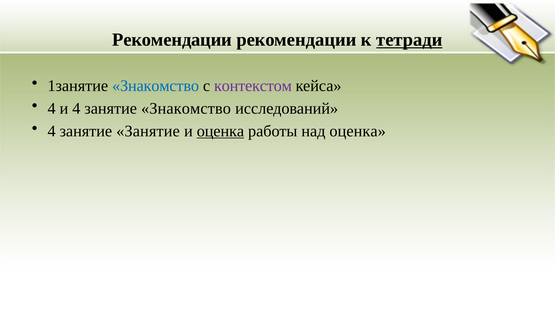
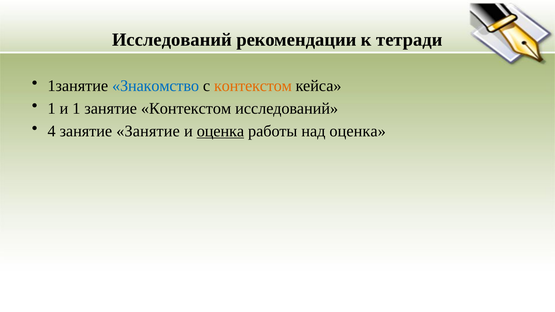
Рекомендации: Рекомендации -> Исследований (172, 40)
тетради underline: present -> none (409, 40)
контекстом colour: purple -> orange (253, 86)
4: 4 -> 1 (52, 108)
и 4: 4 -> 1 (76, 108)
занятие Знакомство: Знакомство -> Контекстом (186, 108)
